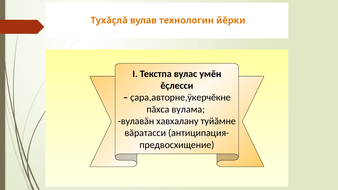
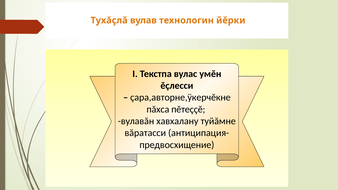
вулама: вулама -> пĕтеççĕ (188, 109)
